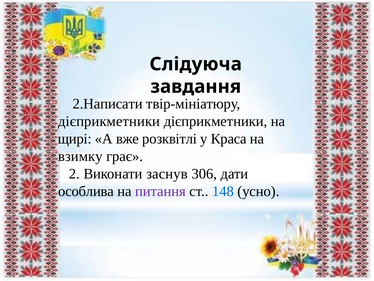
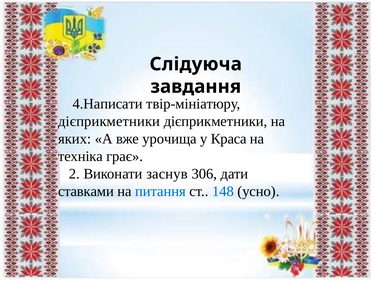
2.Написати: 2.Написати -> 4.Написати (108, 104)
щирі: щирі -> яких (75, 138)
розквітлі: розквітлі -> урочища (170, 138)
взимку: взимку -> техніка (80, 156)
особлива: особлива -> ставками (86, 191)
питання colour: purple -> blue (160, 191)
